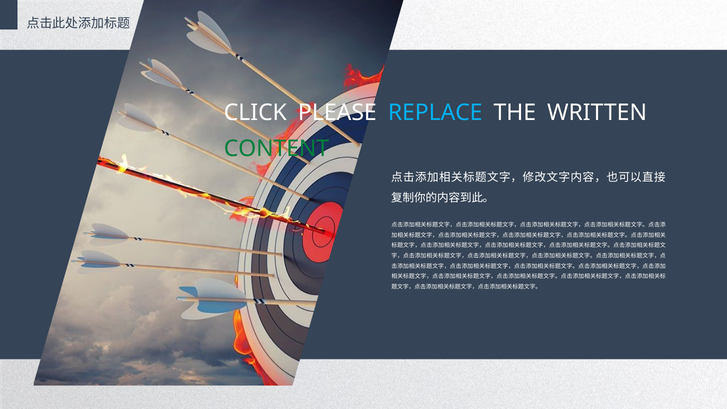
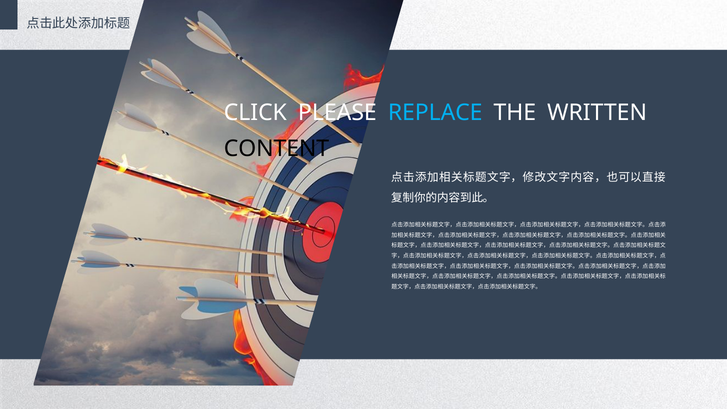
CONTENT colour: green -> black (276, 148)
